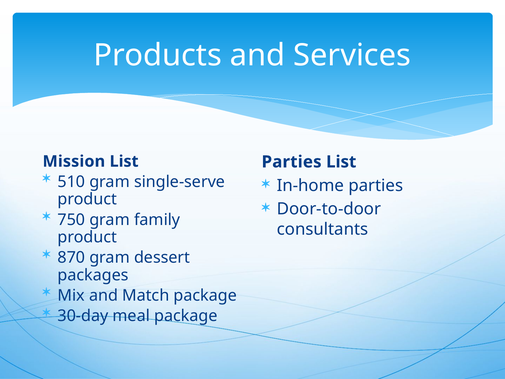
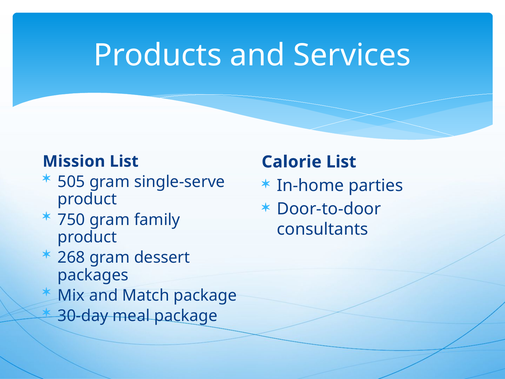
Parties: Parties -> Calorie (292, 162)
510: 510 -> 505 (71, 182)
870: 870 -> 268 (71, 257)
